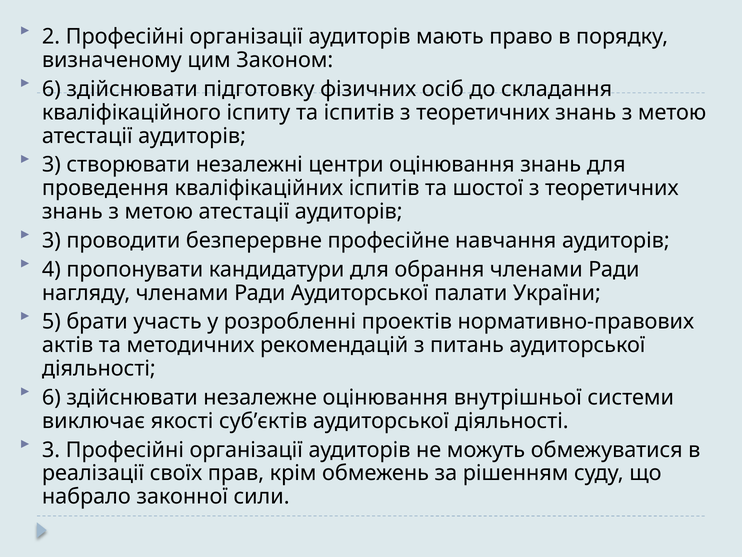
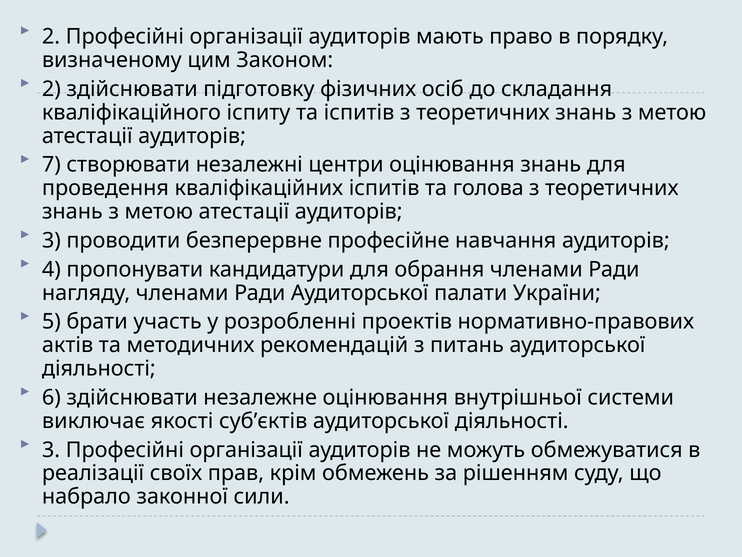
6: 6 -> 2 (51, 89)
3: 3 -> 7 (51, 165)
шостої: шостої -> голова (488, 188)
